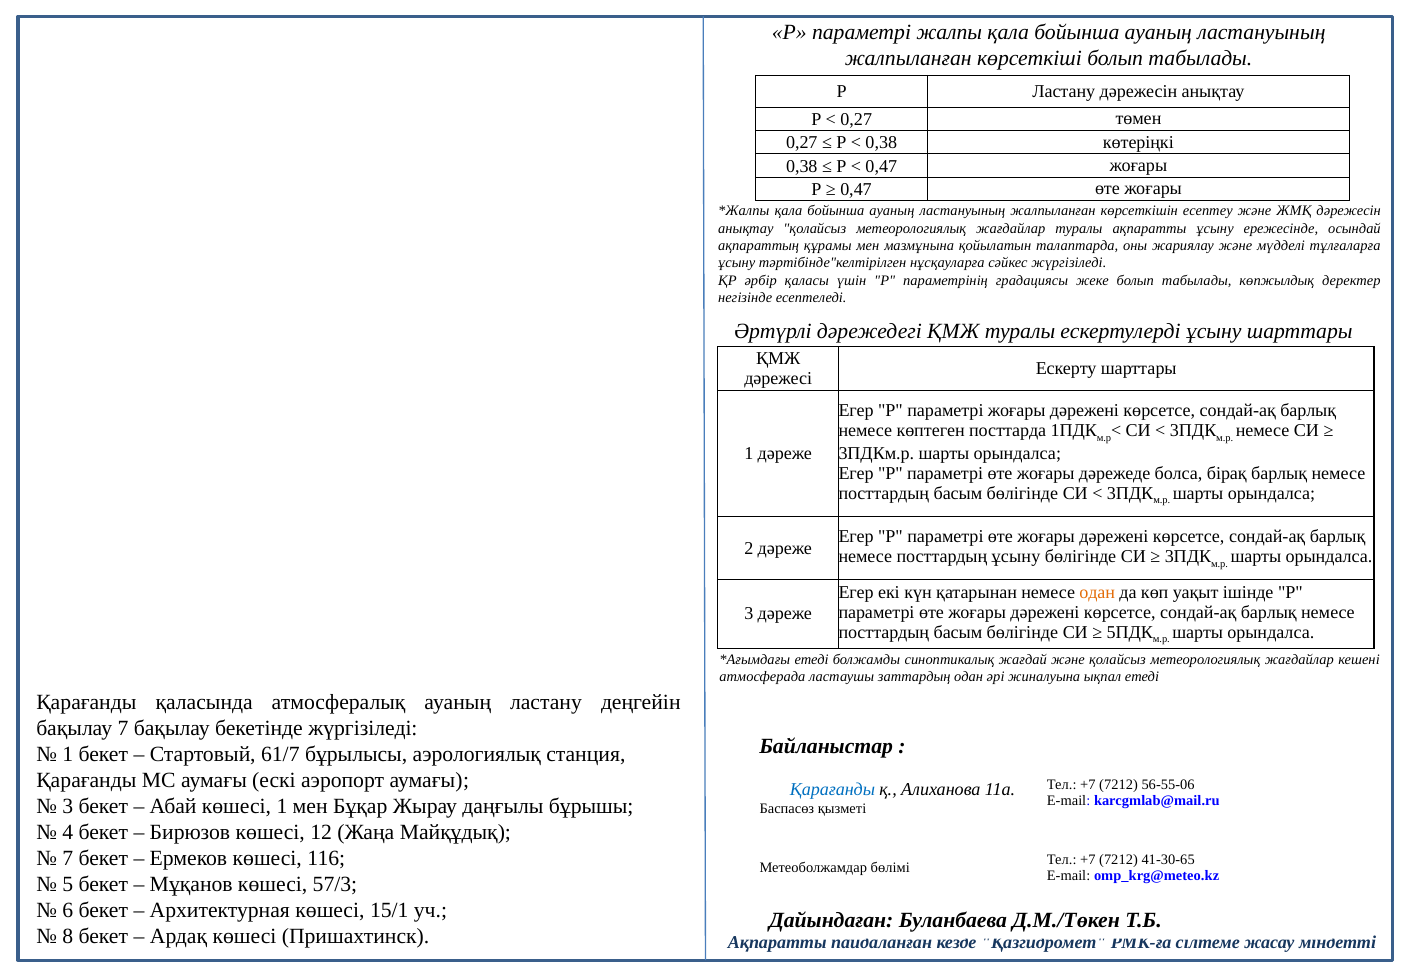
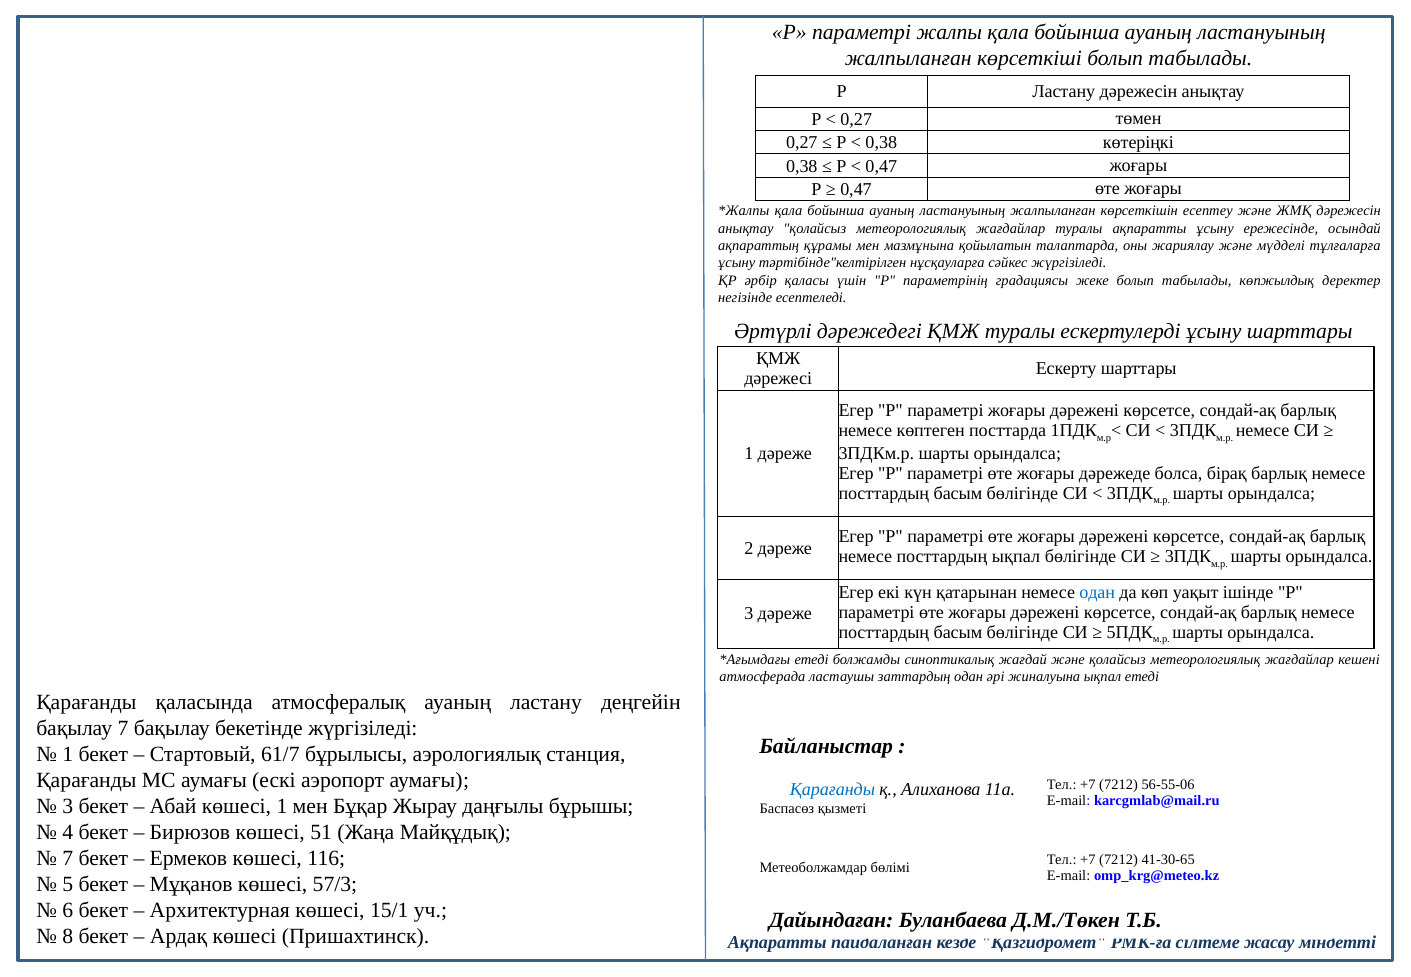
посттардың ұсыну: ұсыну -> ықпал (1016, 557)
одан colour: orange -> blue (1097, 592)
12: 12 -> 51 (321, 832)
